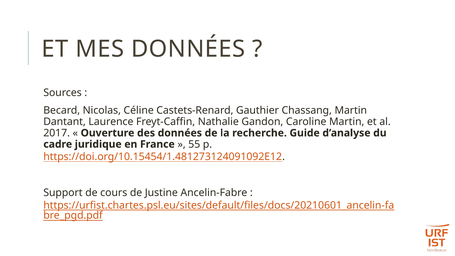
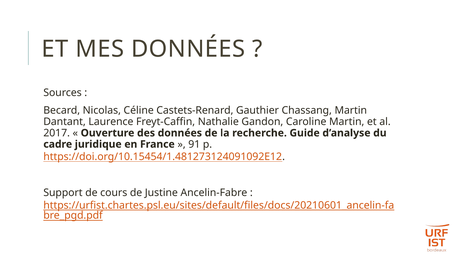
55: 55 -> 91 (194, 144)
